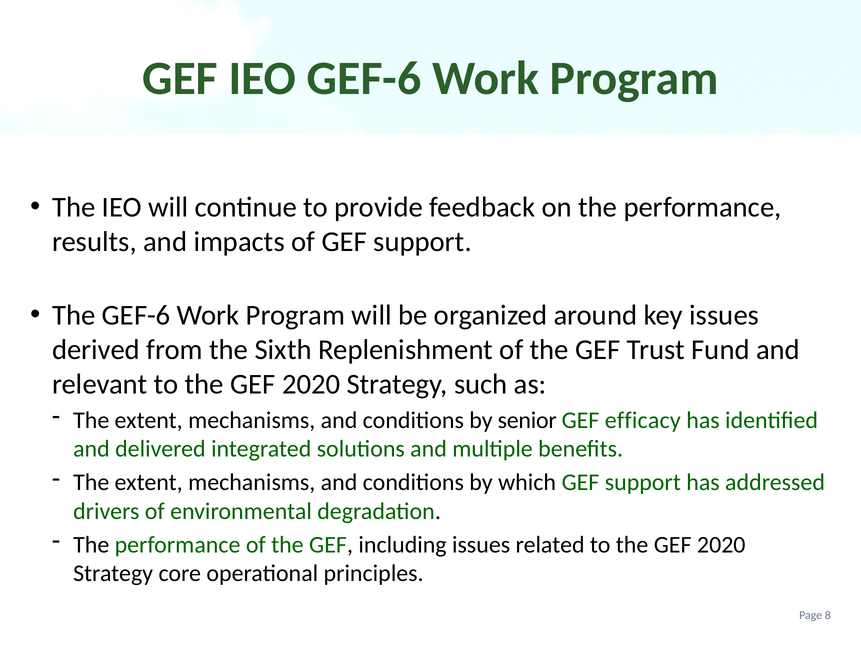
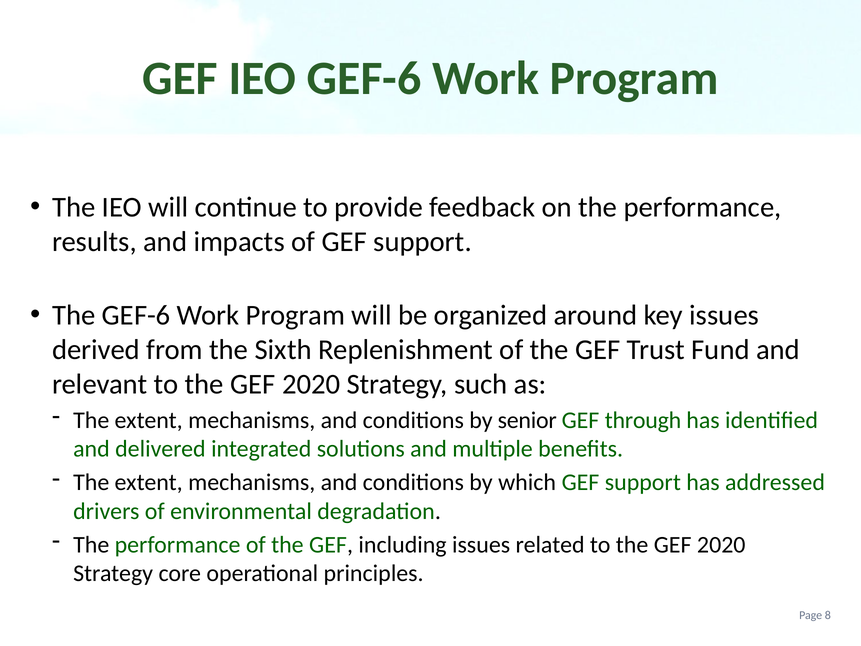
efficacy: efficacy -> through (643, 420)
